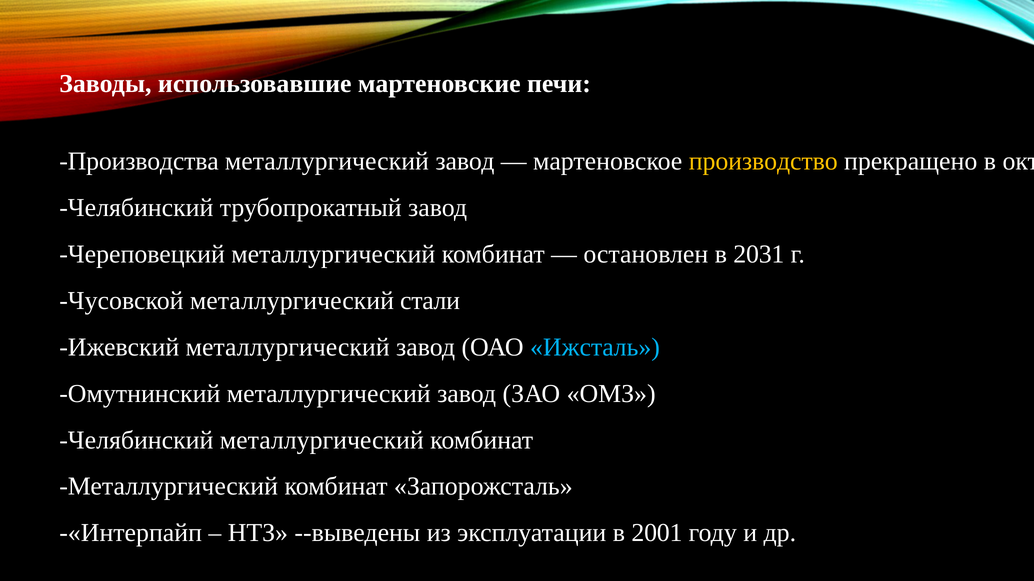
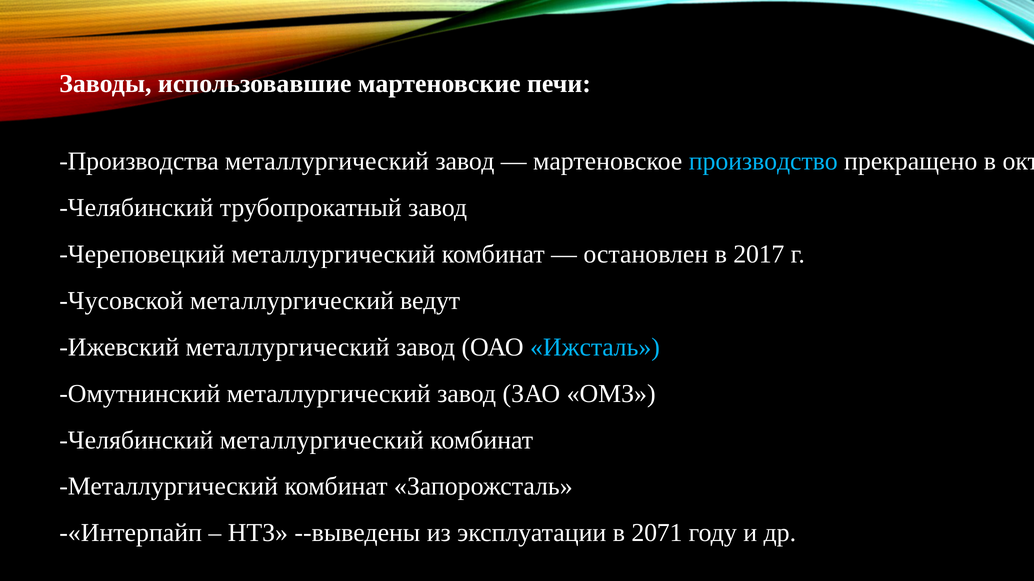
производство colour: yellow -> light blue (763, 161)
2031: 2031 -> 2017 (759, 254)
стали: стали -> ведут (430, 301)
2001: 2001 -> 2071 (657, 534)
